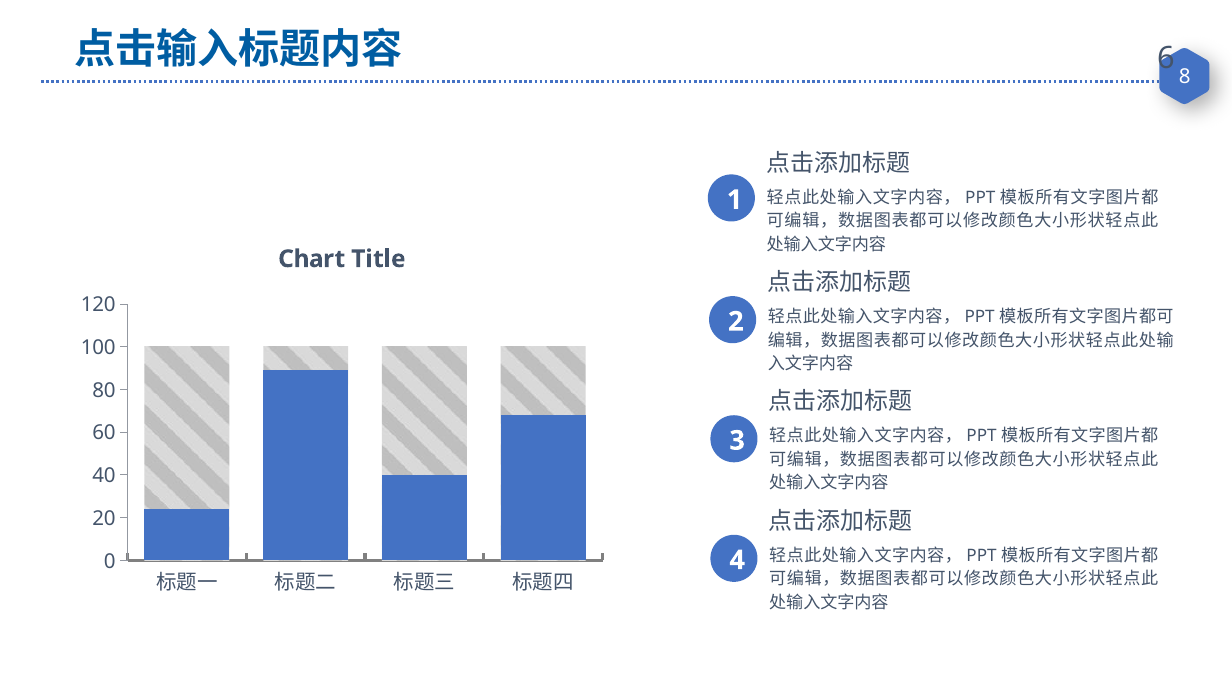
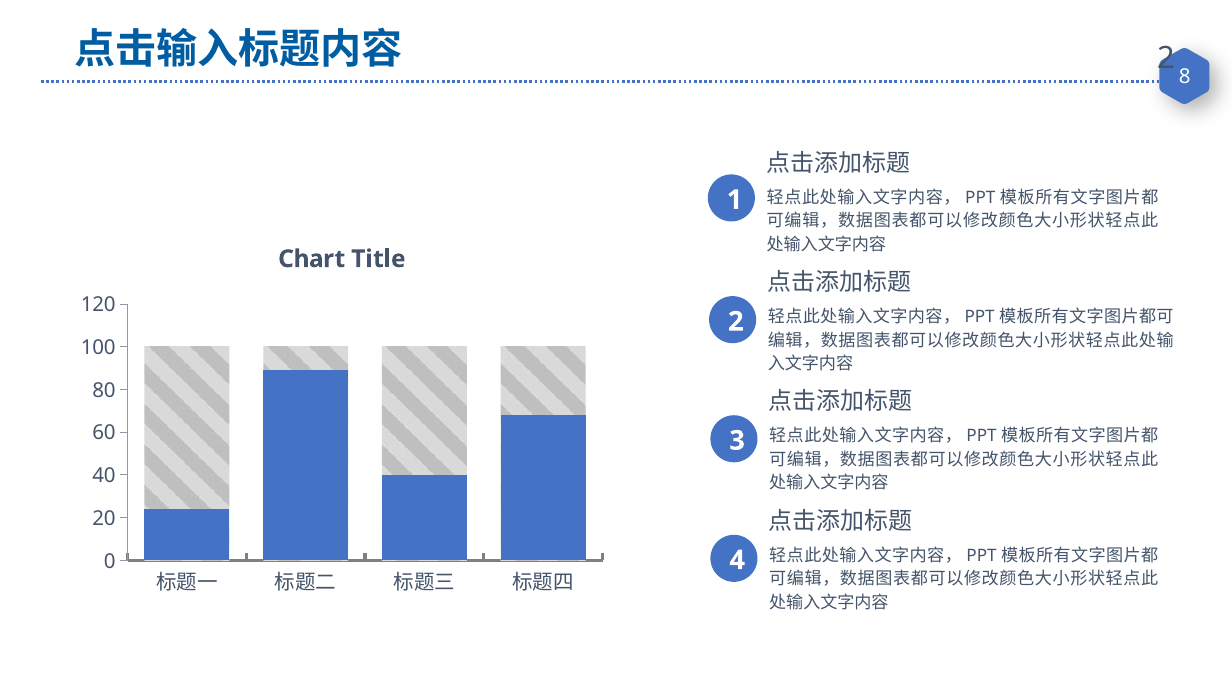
6: 6 -> 2 (1166, 59)
